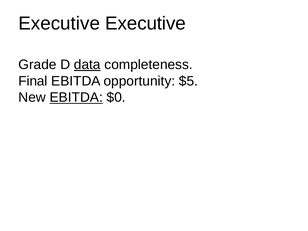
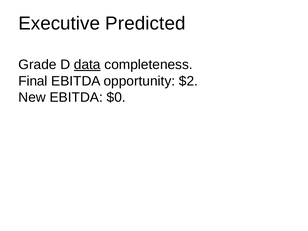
Executive Executive: Executive -> Predicted (145, 23)
$5: $5 -> $2 (188, 81)
EBITDA underline: present -> none (76, 97)
